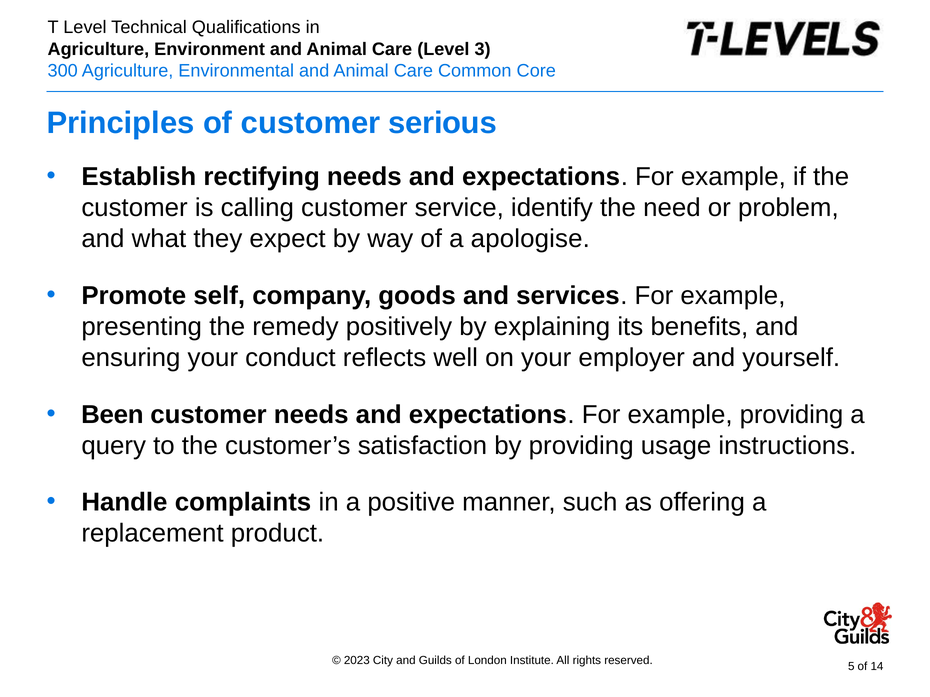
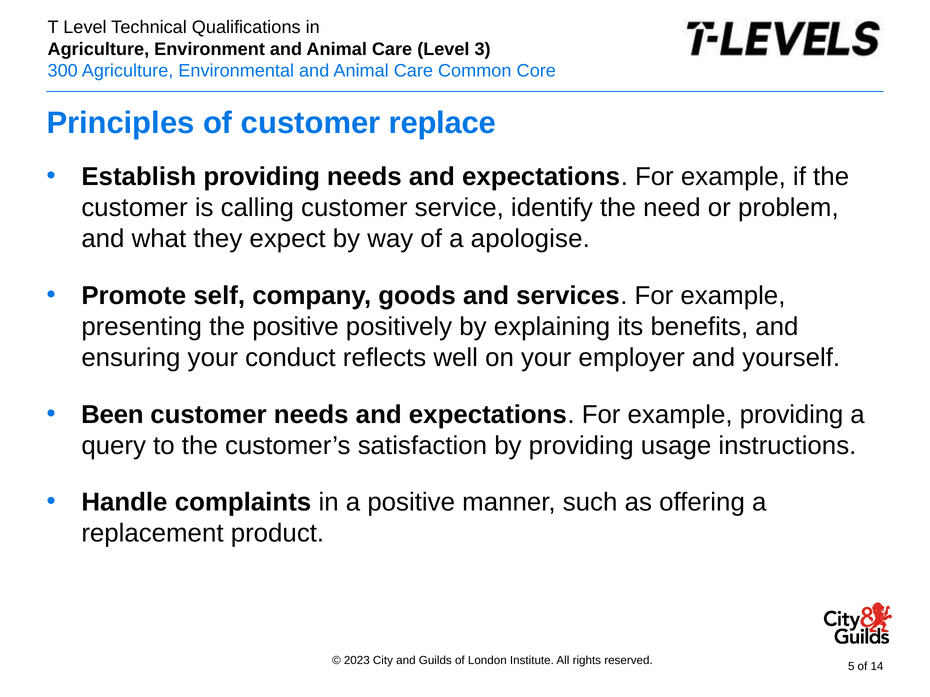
serious: serious -> replace (443, 123)
Establish rectifying: rectifying -> providing (262, 177)
the remedy: remedy -> positive (296, 327)
